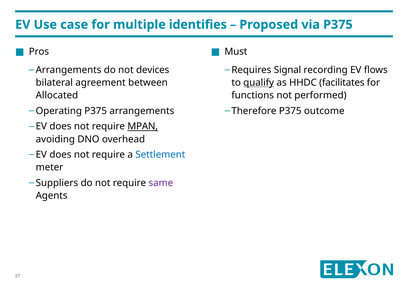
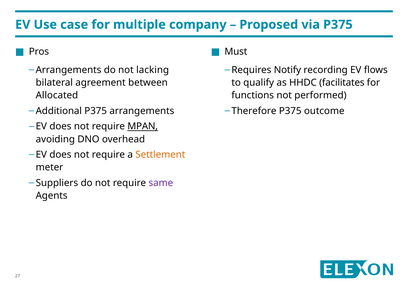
identifies: identifies -> company (198, 25)
devices: devices -> lacking (153, 70)
Signal: Signal -> Notify (287, 70)
qualify underline: present -> none (259, 83)
Operating: Operating -> Additional (59, 111)
Settlement colour: blue -> orange (160, 155)
